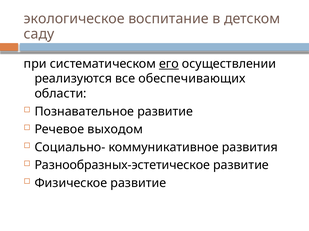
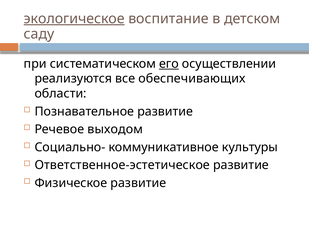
экологическое underline: none -> present (74, 19)
развития: развития -> культуры (250, 148)
Разнообразных-эстетическое: Разнообразных-эстетическое -> Ответственное-эстетическое (122, 166)
